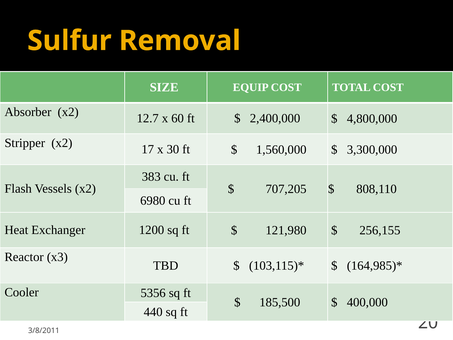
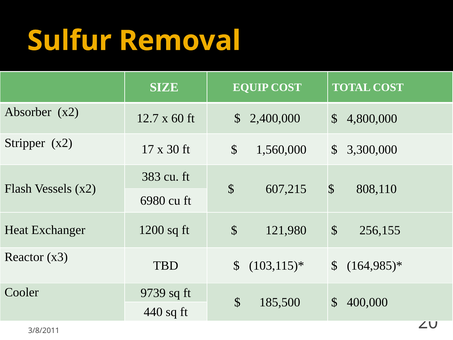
707,205: 707,205 -> 607,215 (286, 189)
5356: 5356 -> 9739 (153, 293)
